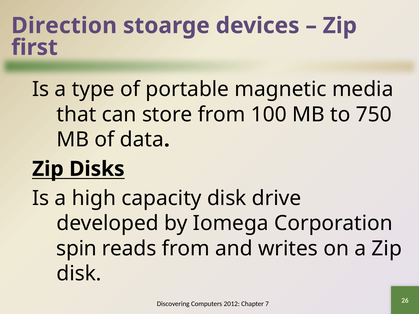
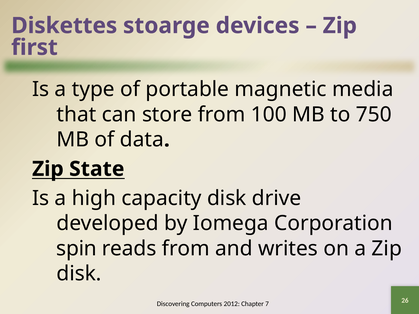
Direction: Direction -> Diskettes (64, 26)
Disks: Disks -> State (97, 169)
